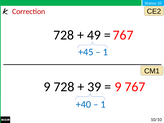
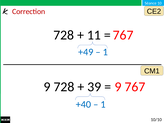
49: 49 -> 11 (94, 35)
+45: +45 -> +49 (86, 52)
